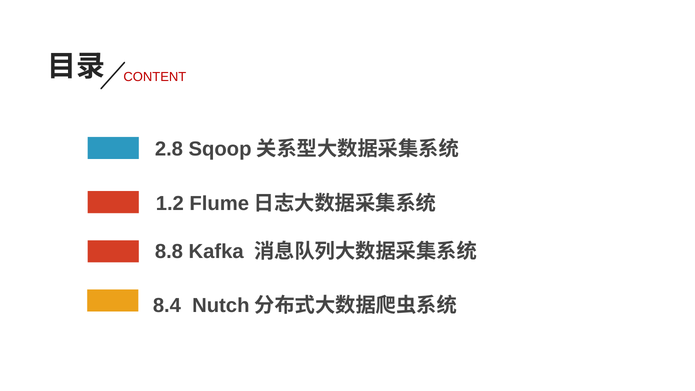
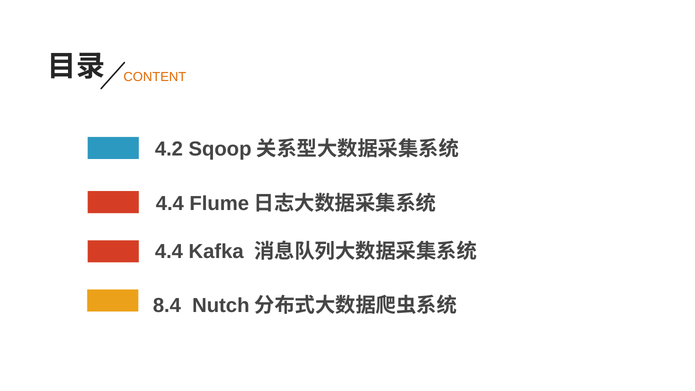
CONTENT colour: red -> orange (155, 77)
2.8: 2.8 -> 4.2 (169, 149)
1.2: 1.2 -> 4.4 (170, 203)
8.8: 8.8 -> 4.4 (169, 251)
